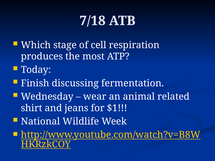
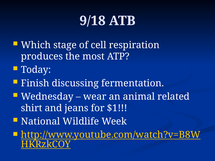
7/18: 7/18 -> 9/18 (93, 21)
